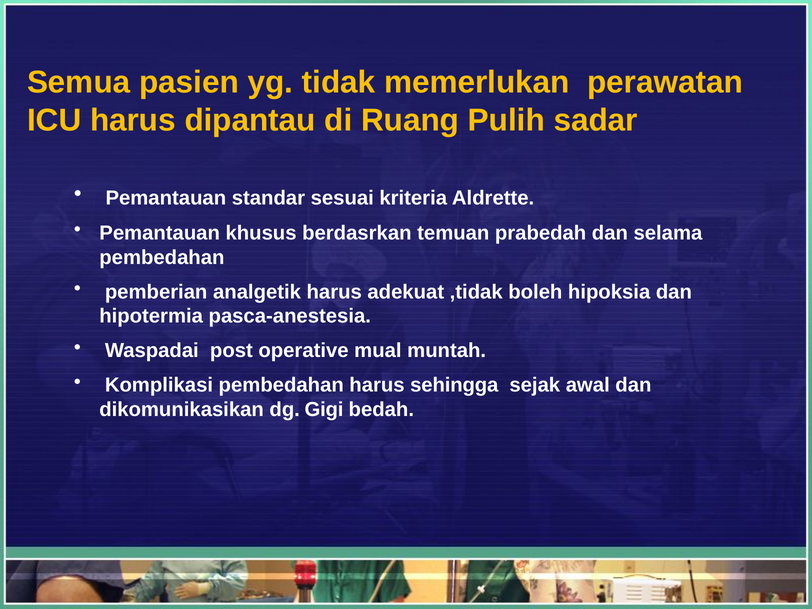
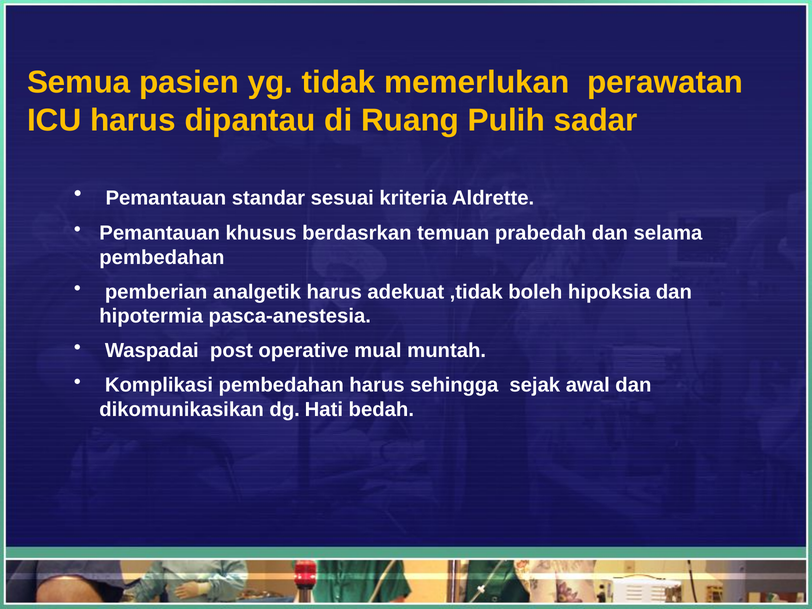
Gigi: Gigi -> Hati (324, 410)
